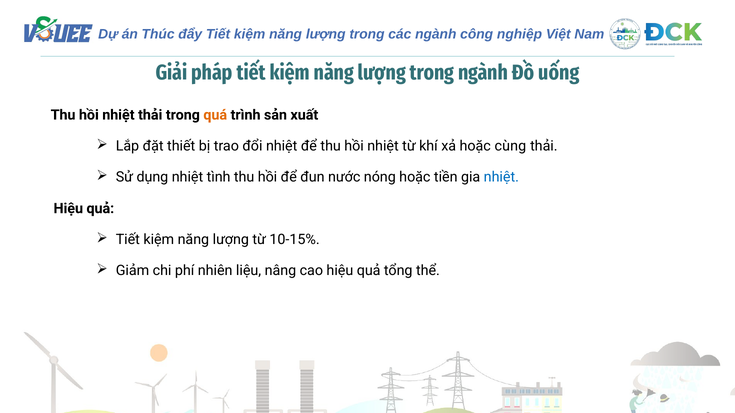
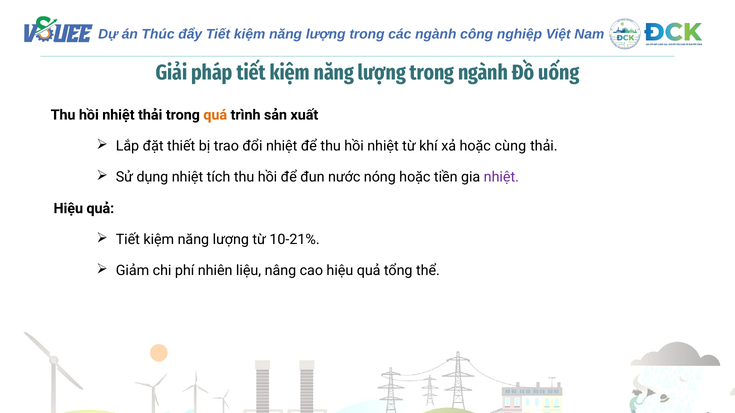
tình: tình -> tích (219, 177)
nhiệt colour: blue -> purple (501, 177)
10-15%: 10-15% -> 10-21% (295, 240)
